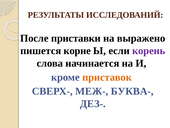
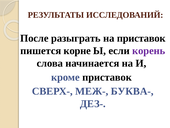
приставки: приставки -> разыграть (76, 38)
на выражено: выражено -> приставок (141, 38)
приставок colour: orange -> black (107, 77)
